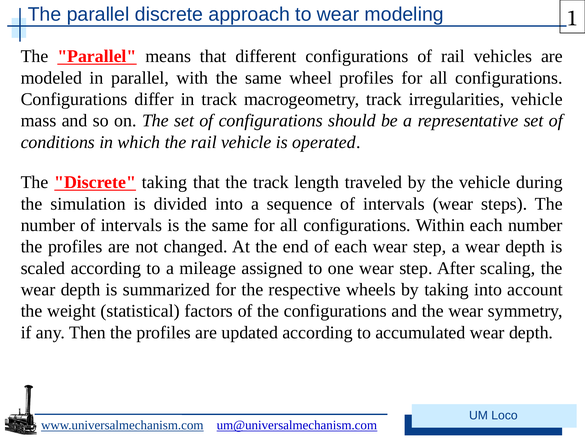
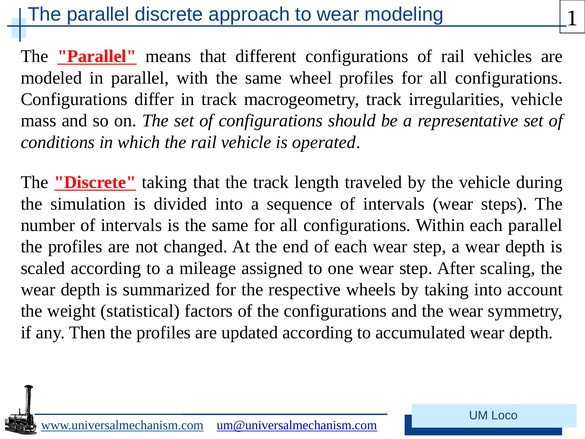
each number: number -> parallel (535, 225)
